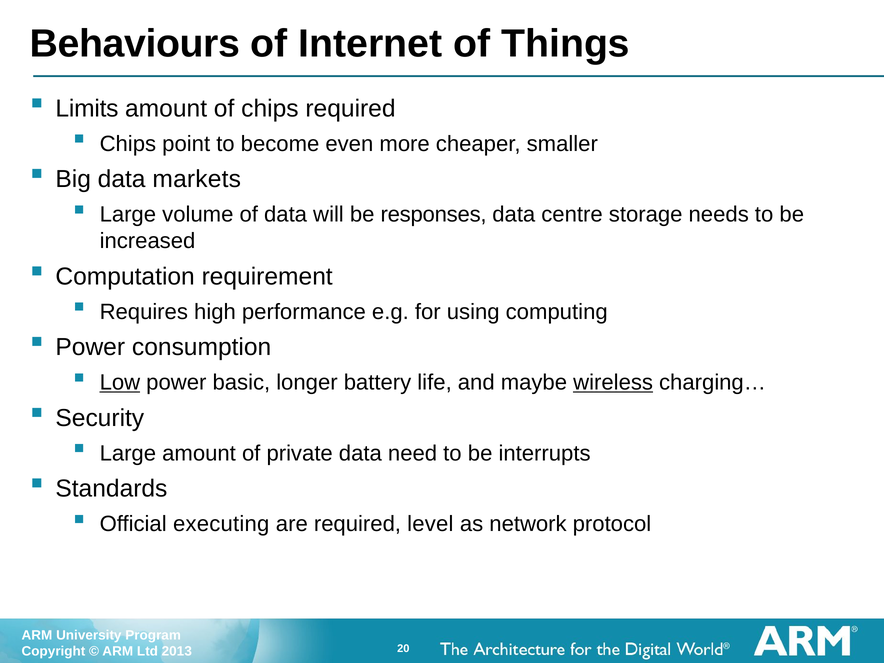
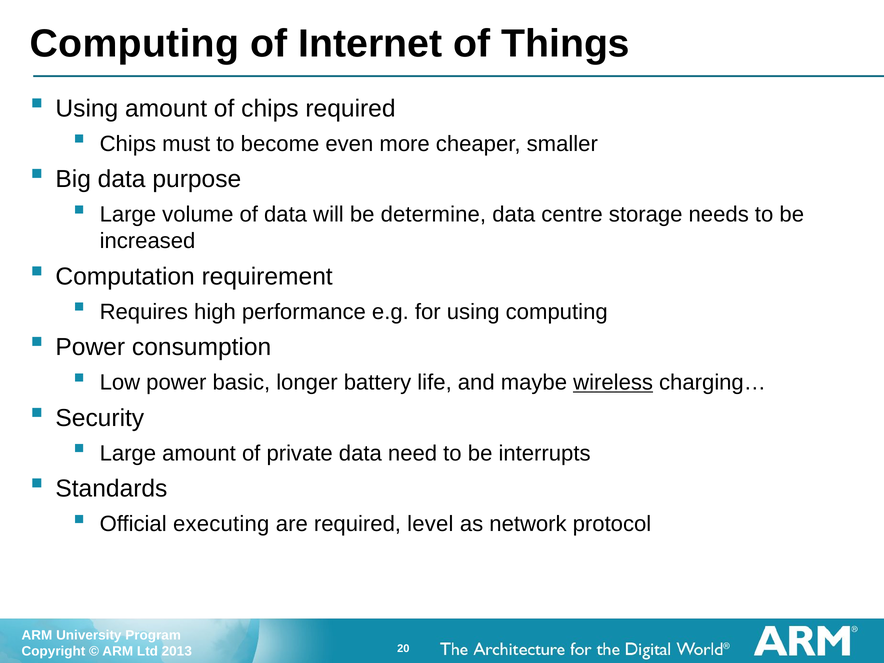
Behaviours: Behaviours -> Computing (134, 44)
Limits: Limits -> Using (87, 109)
point: point -> must (186, 144)
markets: markets -> purpose (197, 179)
responses: responses -> determine (433, 214)
Low underline: present -> none (120, 383)
